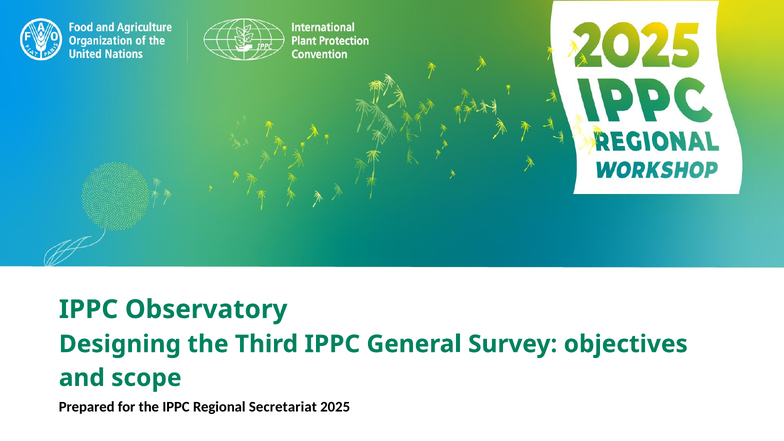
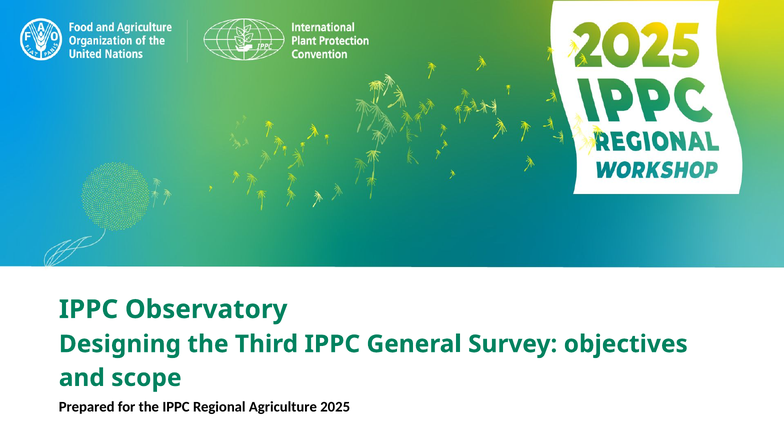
Secretariat: Secretariat -> Agriculture (283, 407)
